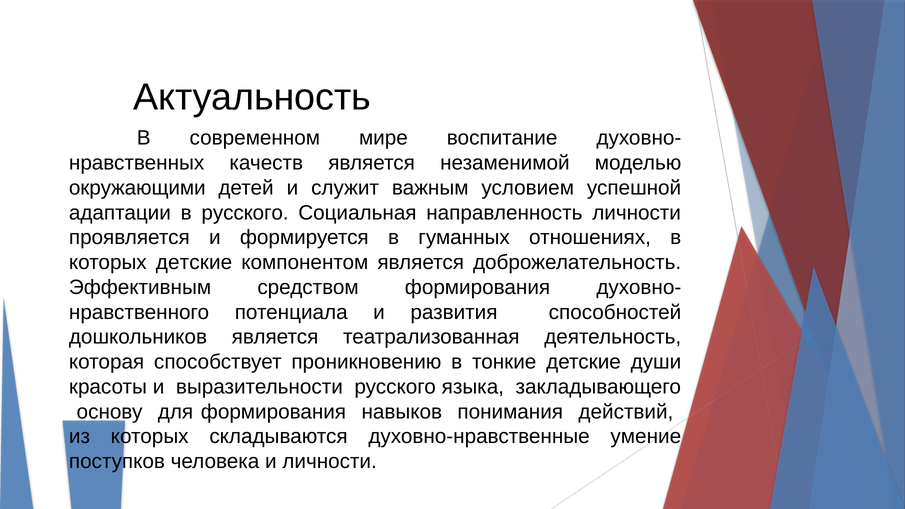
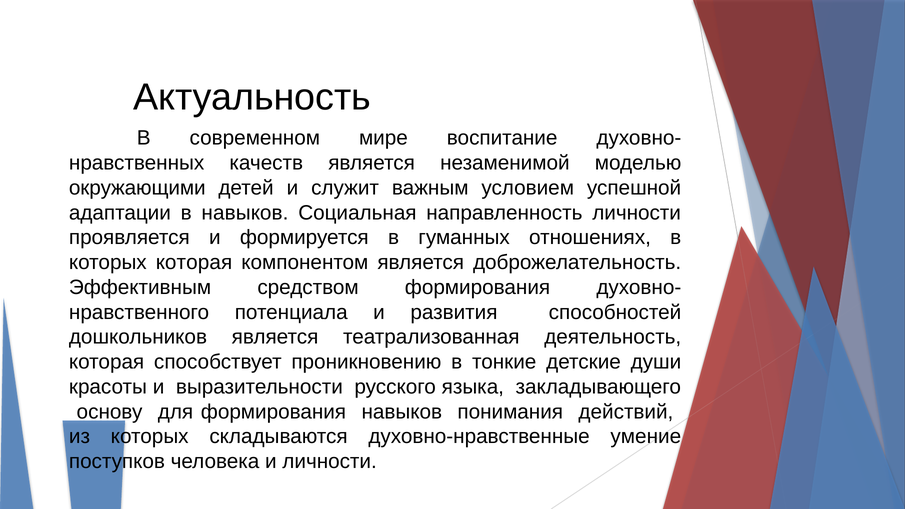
в русского: русского -> навыков (245, 213)
которых детские: детские -> которая (194, 263)
